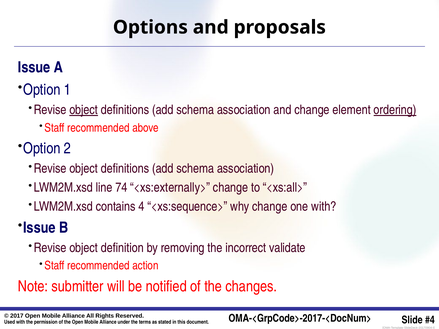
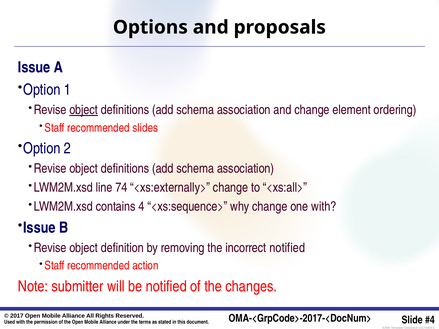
ordering underline: present -> none (395, 110)
above: above -> slides (145, 128)
incorrect validate: validate -> notified (287, 248)
